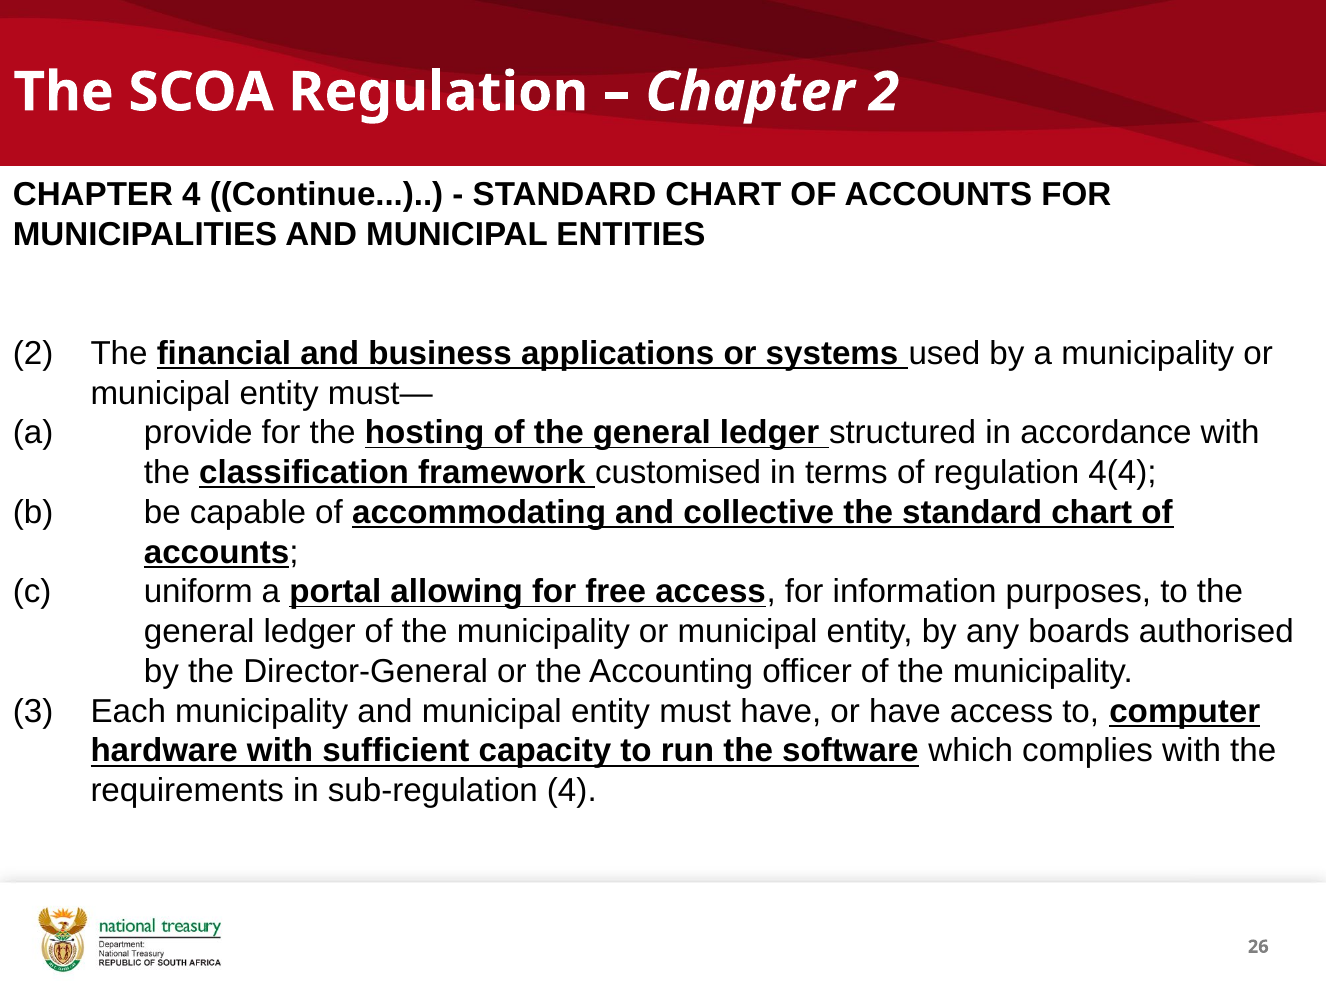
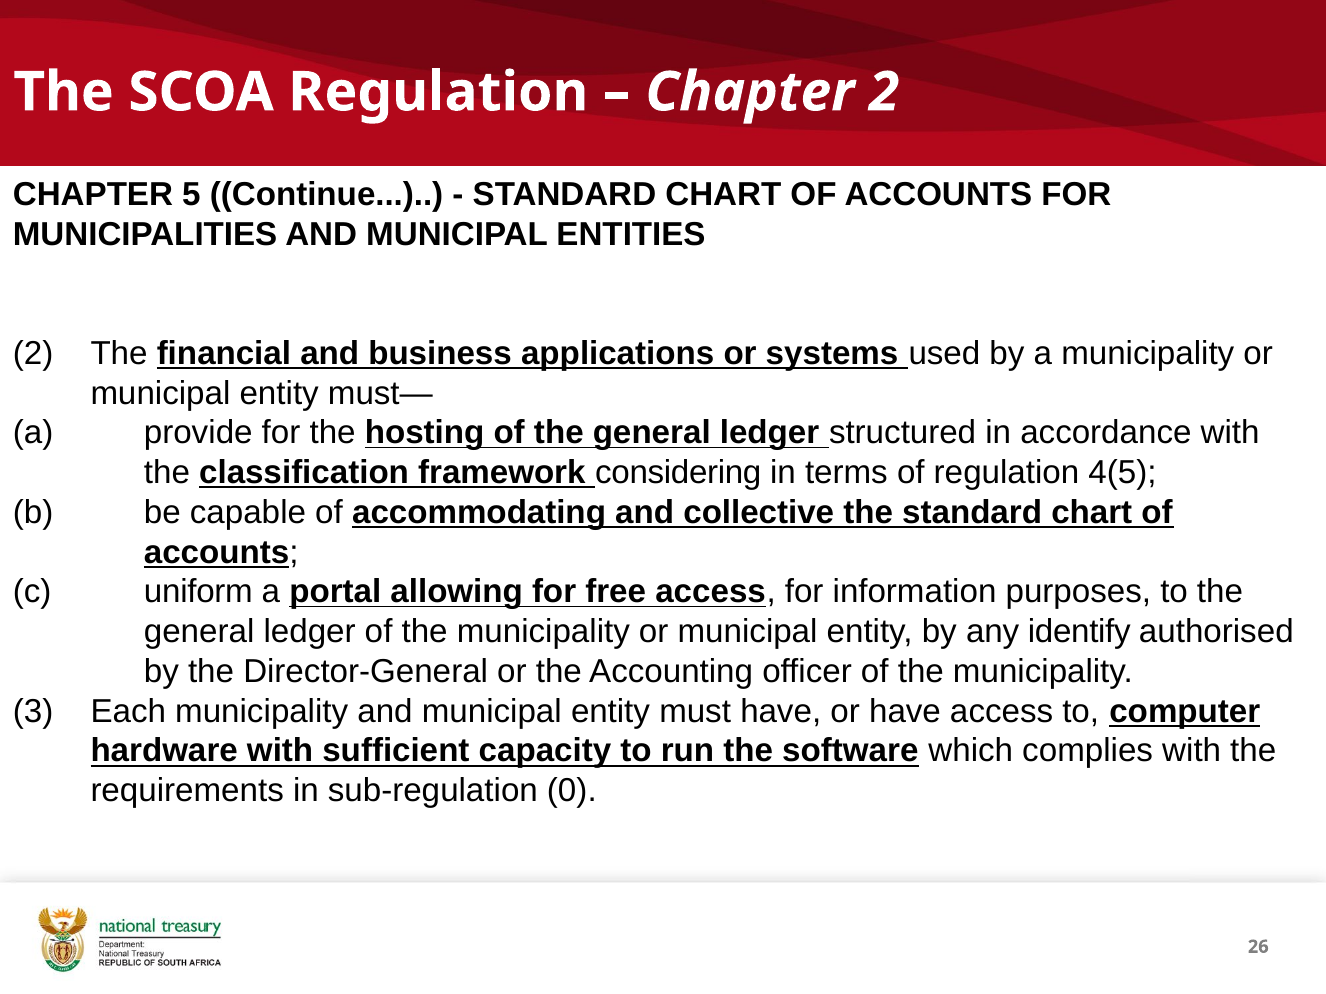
CHAPTER 4: 4 -> 5 (191, 194)
customised: customised -> considering (678, 473)
4(4: 4(4 -> 4(5 (1122, 473)
boards: boards -> identify (1079, 632)
sub-regulation 4: 4 -> 0 (572, 791)
